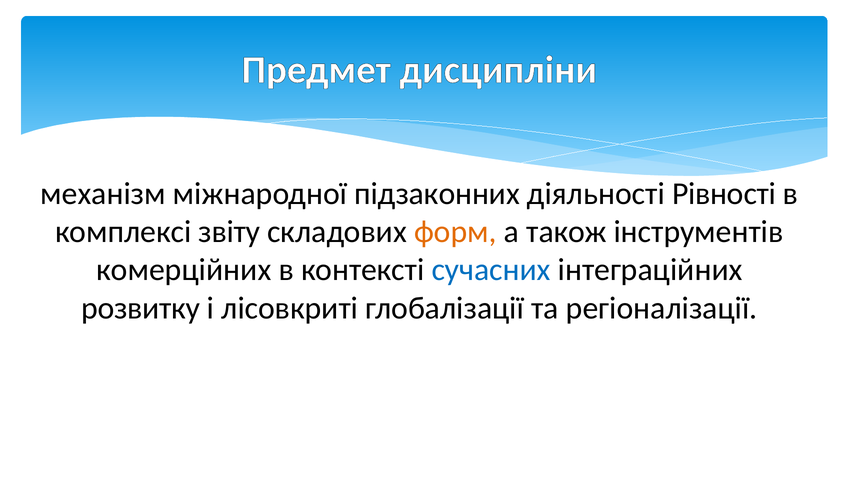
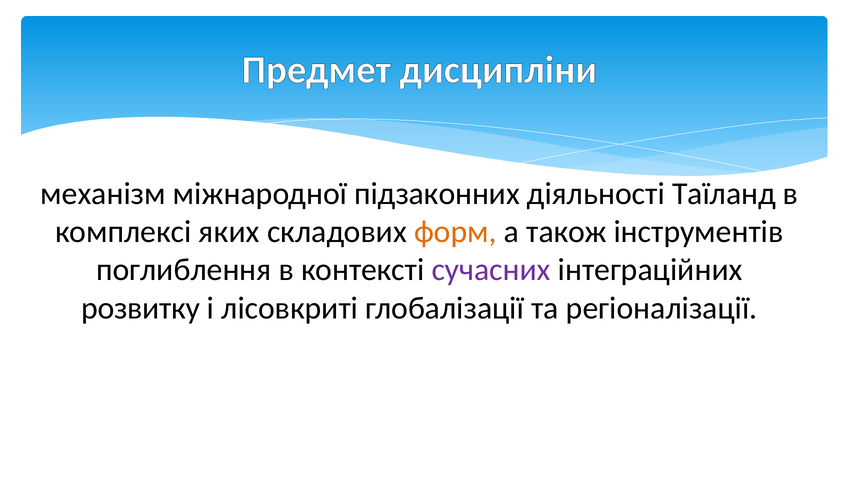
Рівності: Рівності -> Таїланд (724, 194)
звіту: звіту -> яких (229, 232)
комерційних: комерційних -> поглиблення (184, 270)
сучасних colour: blue -> purple (491, 270)
